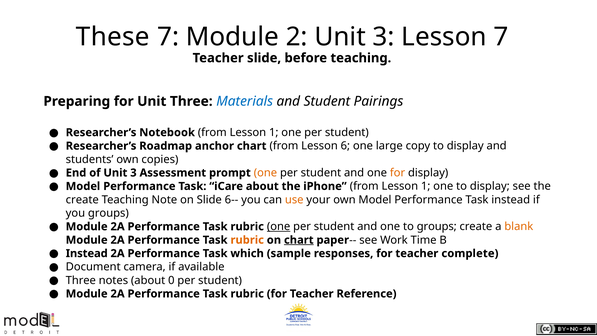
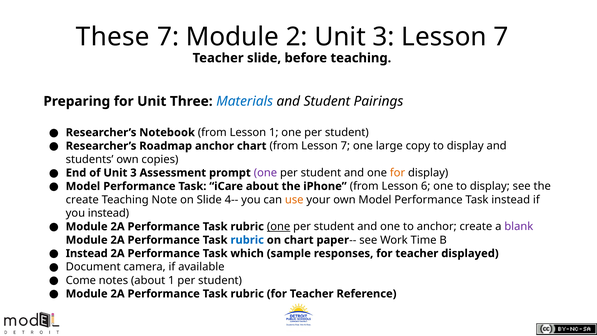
from Lesson 6: 6 -> 7 (345, 146)
one colour: orange -> purple (265, 173)
iPhone from Lesson 1: 1 -> 6 (426, 186)
6--: 6-- -> 4-- (232, 200)
you groups: groups -> instead (108, 213)
to groups: groups -> anchor (437, 226)
blank colour: orange -> purple (519, 226)
rubric colour: orange -> blue (247, 240)
chart underline: present -> none (299, 240)
complete: complete -> displayed (470, 253)
Three: Three -> Come (81, 280)
about 0: 0 -> 1 (171, 280)
